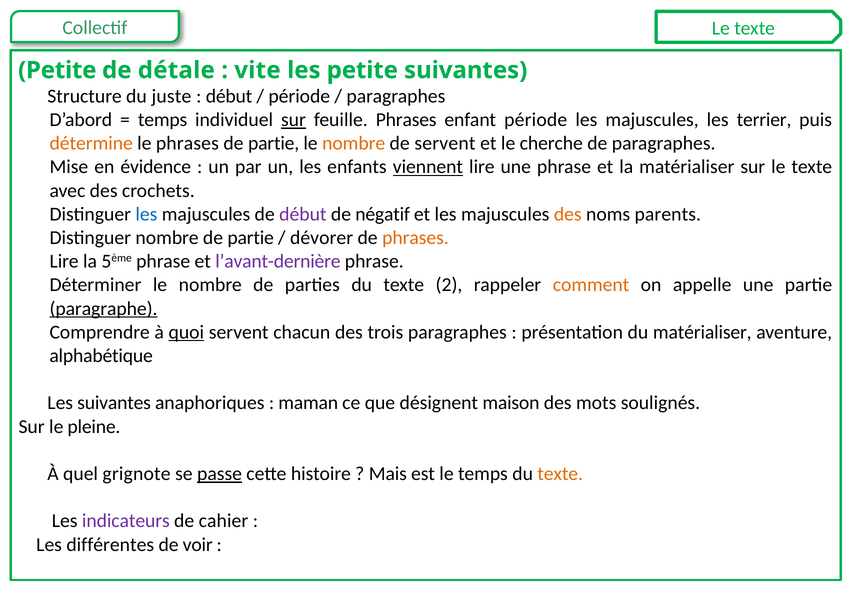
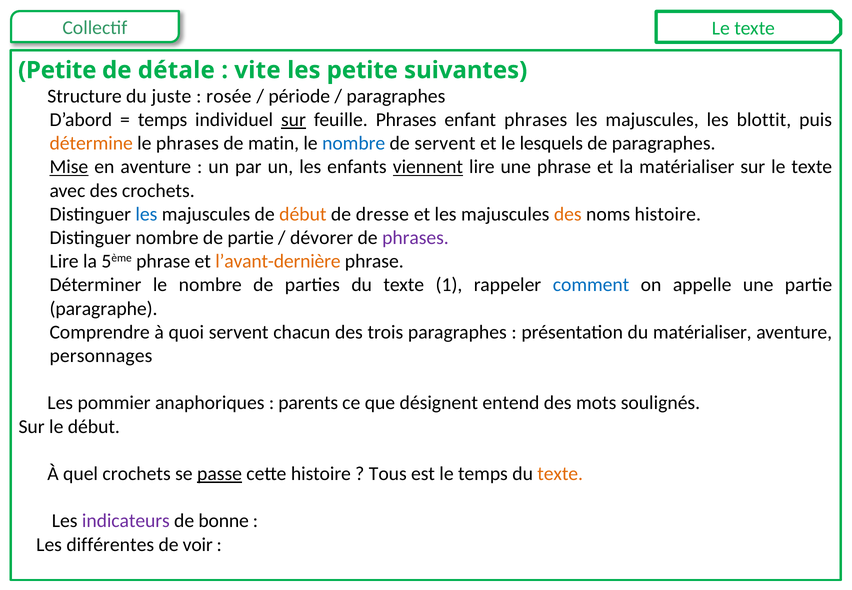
début: début -> rosée (229, 96)
enfant période: période -> phrases (536, 120)
terrier: terrier -> blottit (764, 120)
partie: partie -> matin (274, 143)
nombre colour: orange -> blue (354, 143)
cherche: cherche -> lesquels (551, 143)
Mise underline: none -> present (69, 167)
en évidence: évidence -> aventure (156, 167)
début colour: purple -> orange (303, 214)
négatif: négatif -> dresse (382, 214)
noms parents: parents -> histoire (668, 214)
phrases colour: orange -> purple (415, 238)
l’avant-dernière colour: purple -> orange (278, 261)
2: 2 -> 1 (449, 285)
comment colour: orange -> blue (591, 285)
paragraphe underline: present -> none (103, 309)
quoi underline: present -> none (186, 332)
alphabétique: alphabétique -> personnages (101, 356)
suivantes: suivantes -> pommier (114, 403)
maman: maman -> parents (308, 403)
maison: maison -> entend (511, 403)
le pleine: pleine -> début (94, 427)
quel grignote: grignote -> crochets (137, 474)
Mais: Mais -> Tous (388, 474)
cahier: cahier -> bonne (224, 521)
